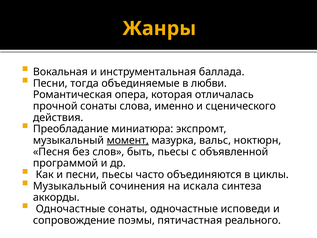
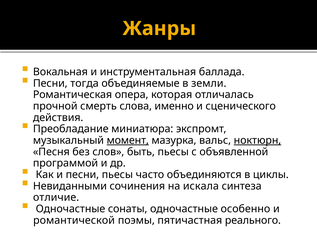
любви: любви -> земли (209, 83)
прочной сонаты: сонаты -> смерть (99, 106)
ноктюрн underline: none -> present (257, 140)
Музыкальный: Музыкальный -> Невиданными (70, 186)
аккорды: аккорды -> отличие (56, 197)
исповеди: исповеди -> особенно (245, 209)
сопровождение: сопровождение -> романтической (74, 220)
